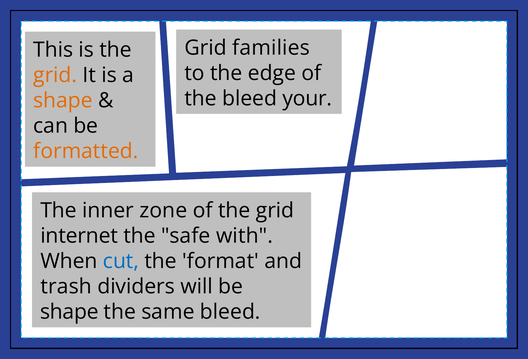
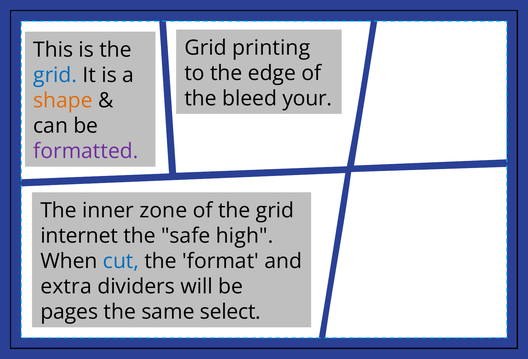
families: families -> printing (271, 48)
grid colour: orange -> blue (55, 75)
formatted colour: orange -> purple (86, 151)
with: with -> high (245, 236)
trash: trash -> extra (66, 287)
shape: shape -> pages (69, 312)
same bleed: bleed -> select (230, 312)
